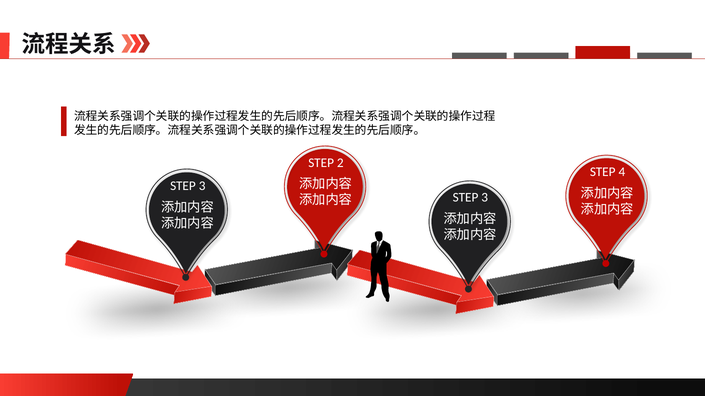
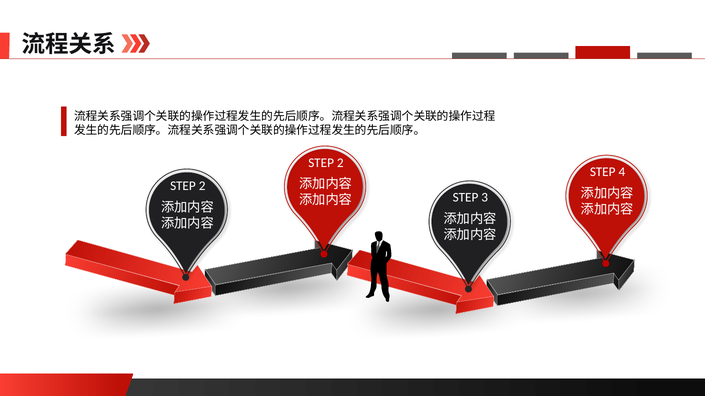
3: 3 -> 2 (202, 186)
